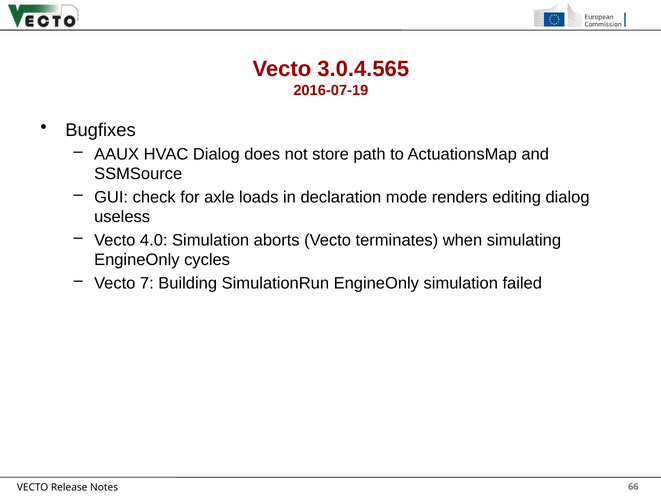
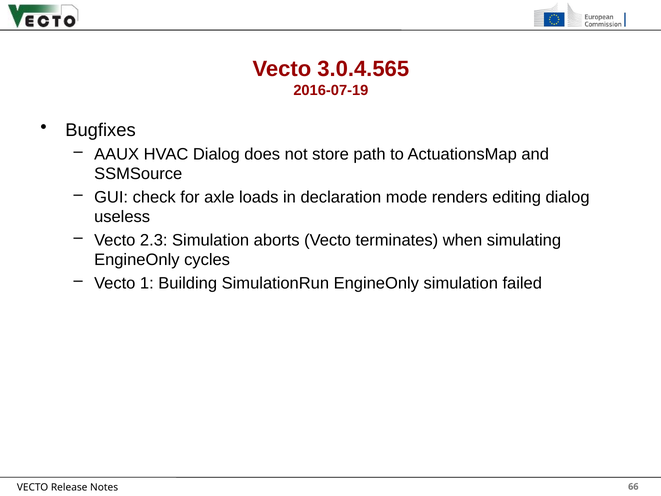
4.0: 4.0 -> 2.3 (154, 240)
7: 7 -> 1 (147, 283)
